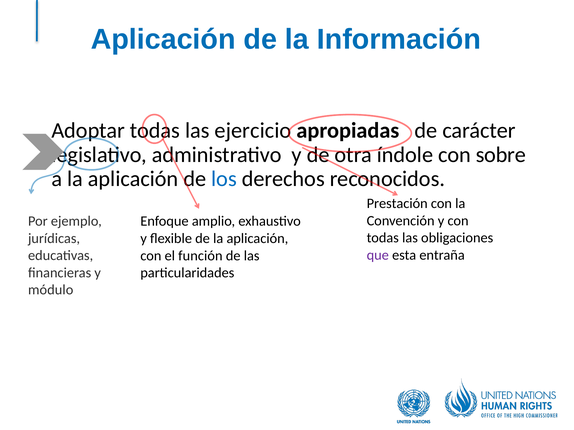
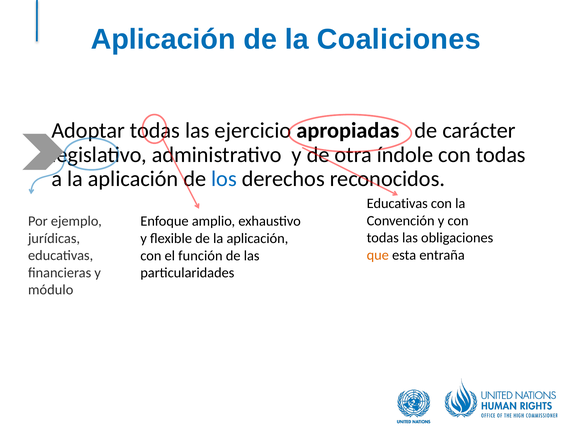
Información: Información -> Coaliciones (399, 39)
sobre: sobre -> todas (501, 155)
Prestación: Prestación -> Educativas (397, 204)
que colour: purple -> orange (378, 255)
